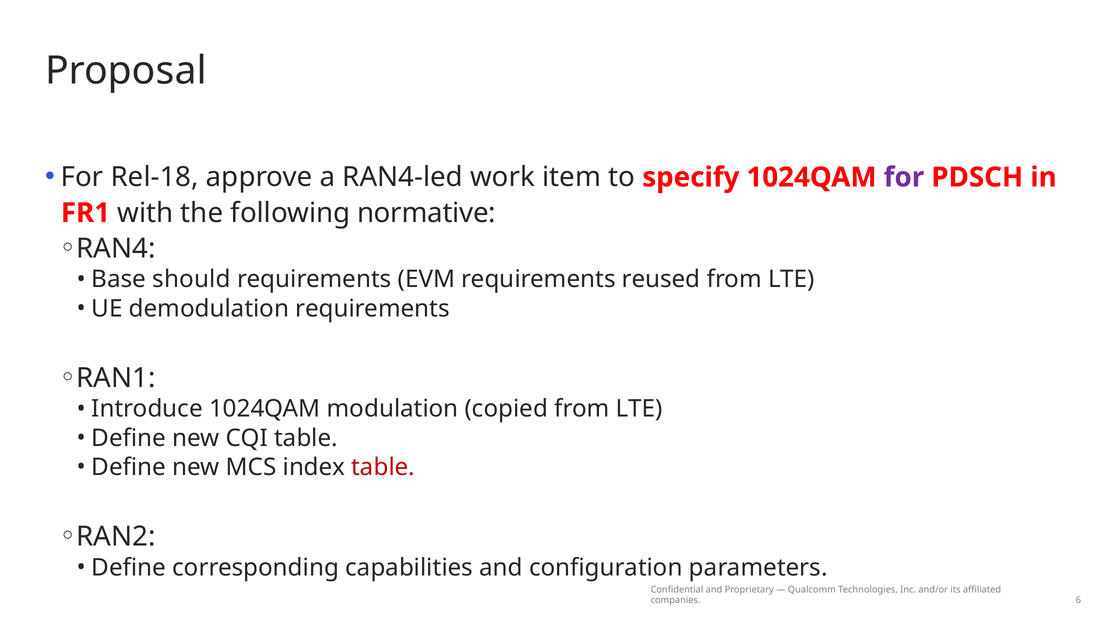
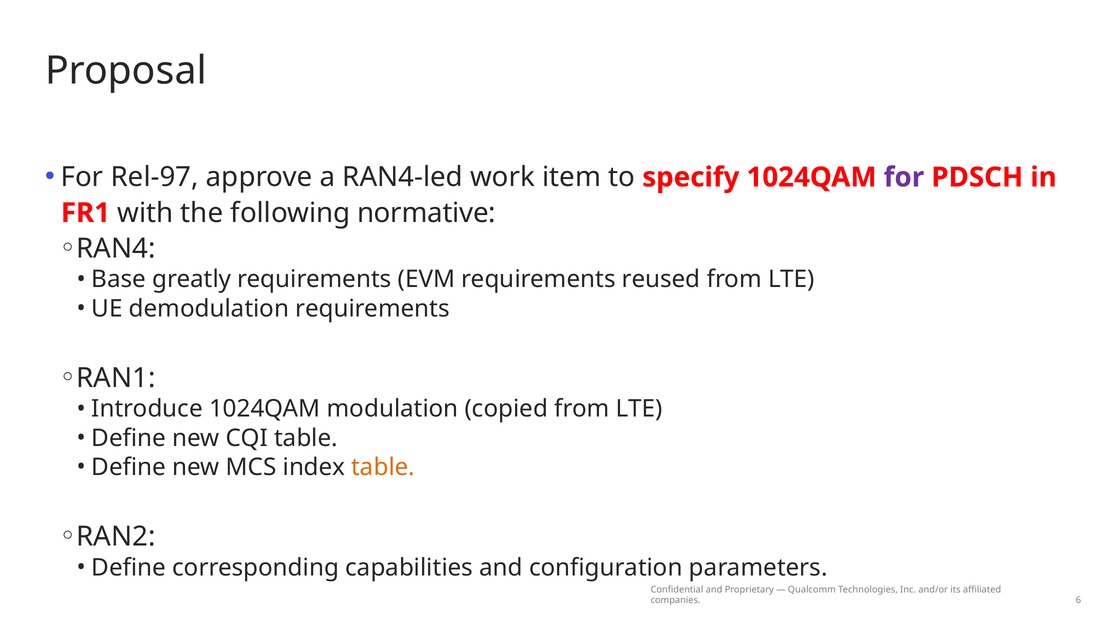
Rel-18: Rel-18 -> Rel-97 (155, 177)
should: should -> greatly (192, 279)
table colour: red -> orange (383, 467)
